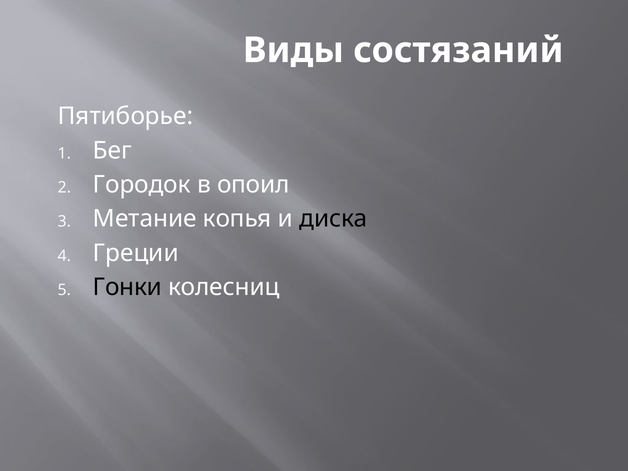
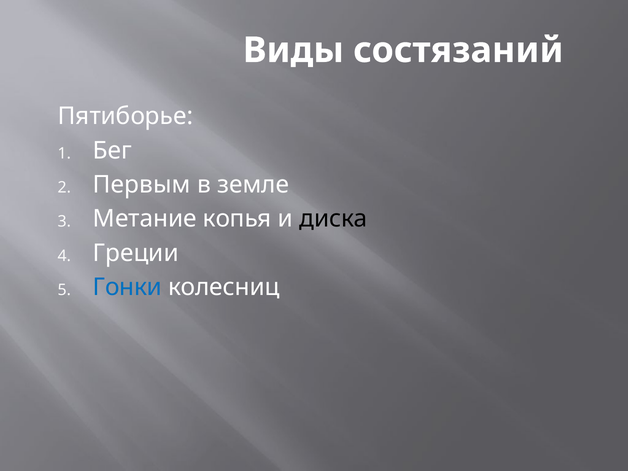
Городок: Городок -> Первым (142, 185)
опоил: опоил -> земле (253, 185)
Гонки colour: black -> blue (128, 287)
